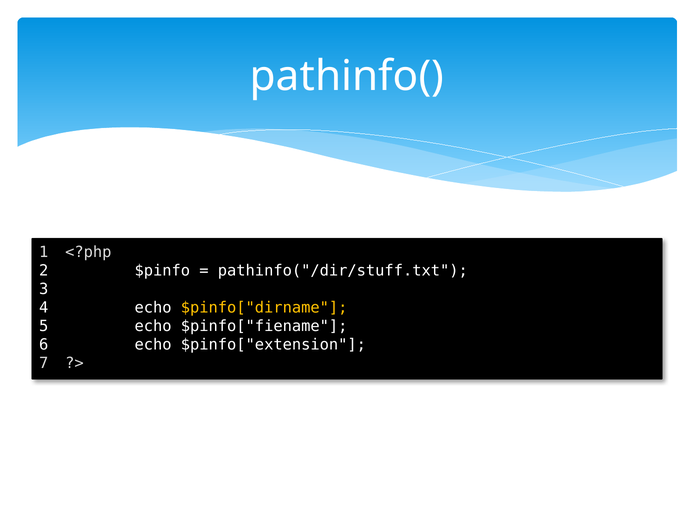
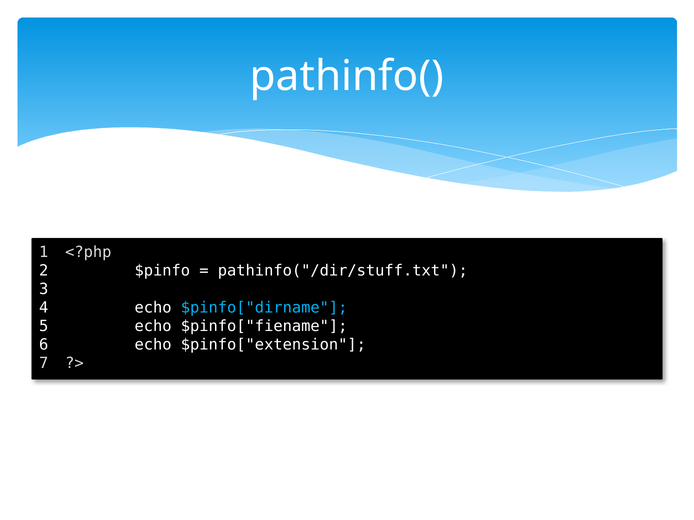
$pinfo["dirname colour: yellow -> light blue (264, 308)
